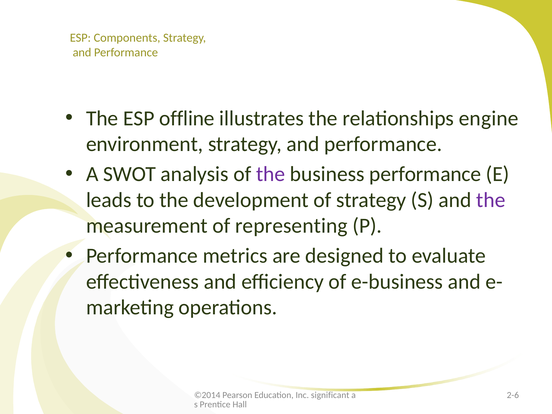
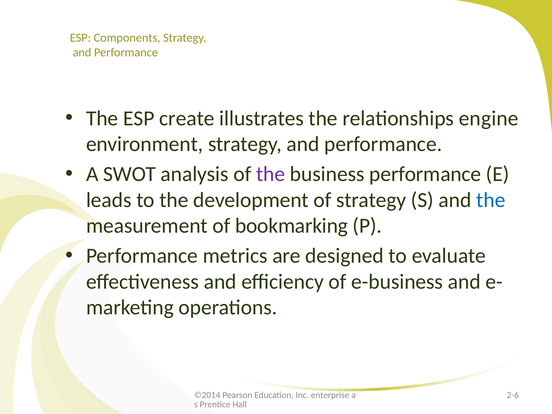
offline: offline -> create (187, 118)
the colour: purple -> blue (491, 200)
representing: representing -> bookmarking (291, 226)
significant: significant -> enterprise (330, 395)
